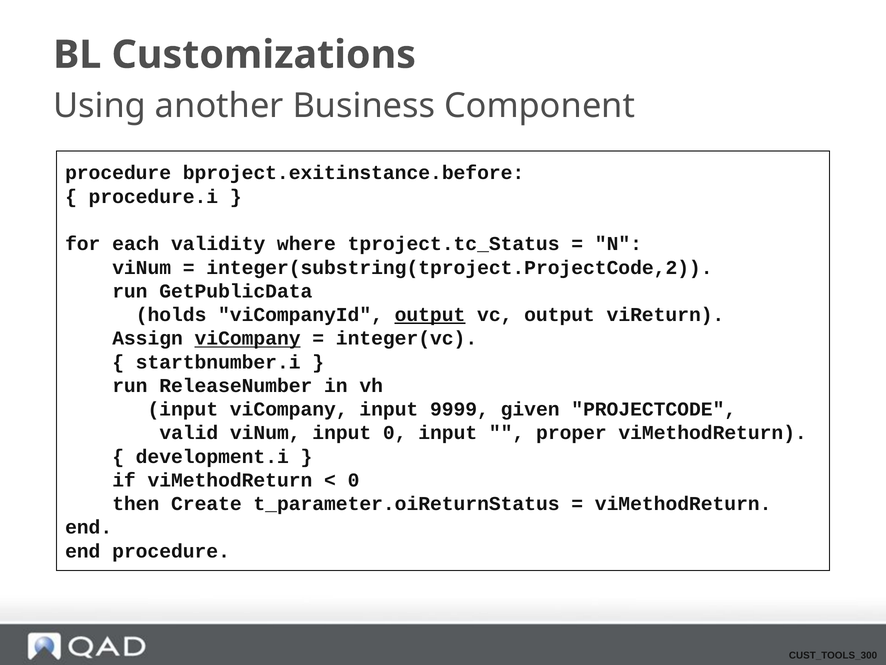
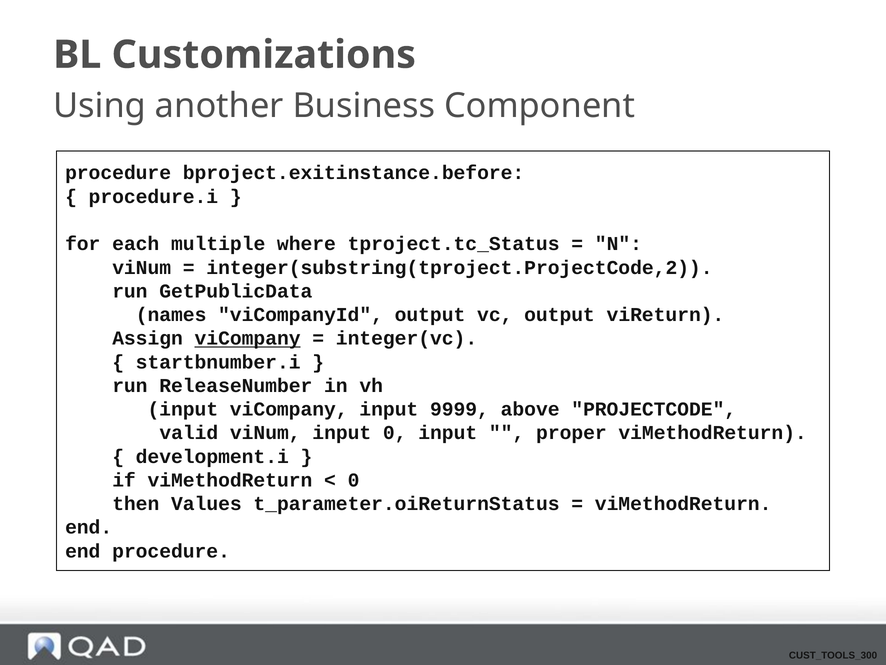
validity: validity -> multiple (218, 244)
holds: holds -> names (171, 315)
output underline: present -> none (430, 315)
given: given -> above (530, 409)
Create: Create -> Values (206, 503)
